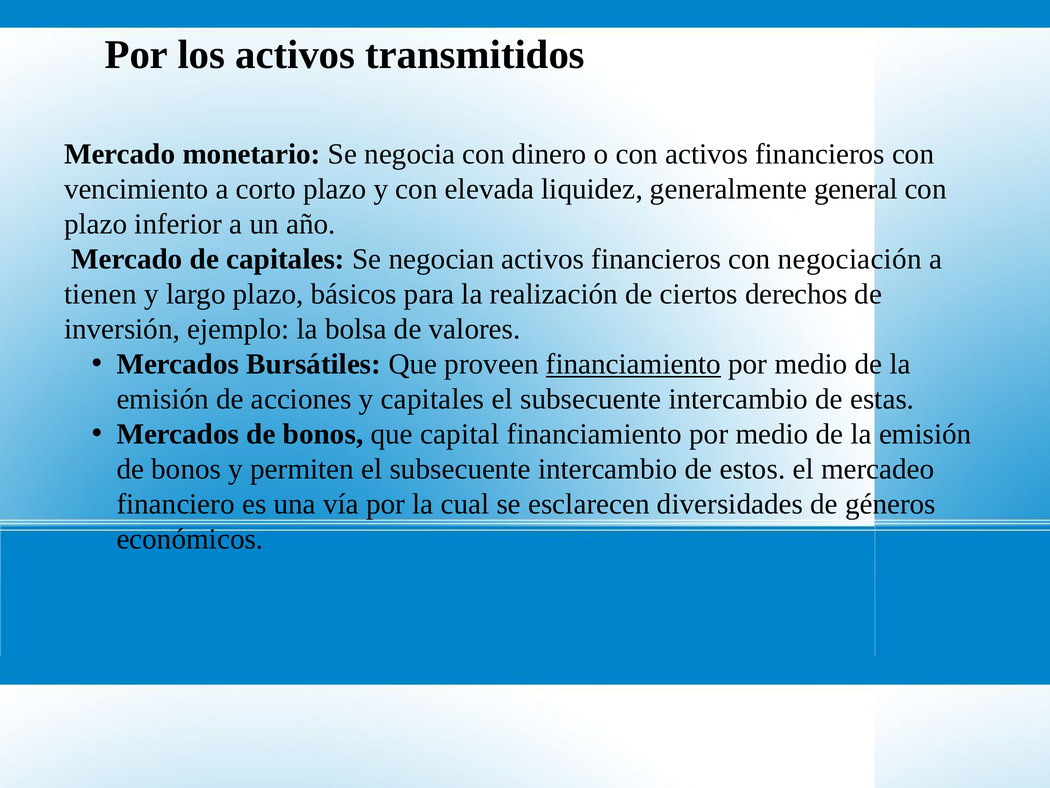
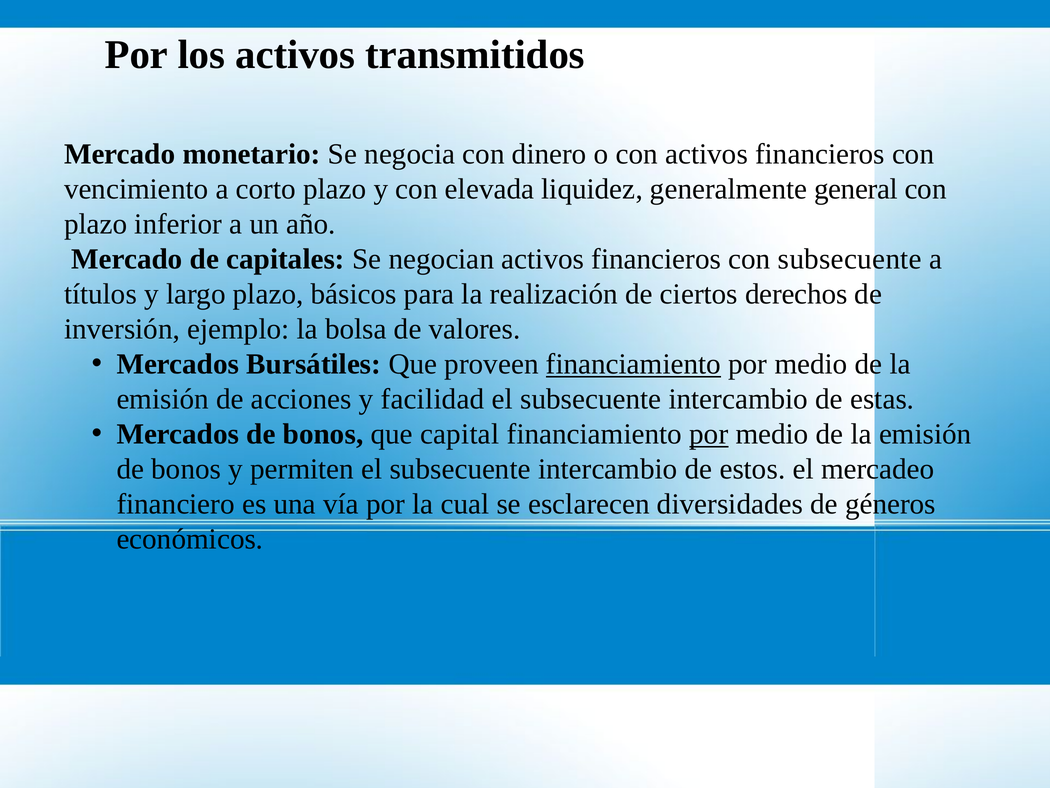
con negociación: negociación -> subsecuente (850, 259)
tienen: tienen -> títulos (100, 294)
y capitales: capitales -> facilidad (433, 399)
por underline: none -> present (709, 434)
